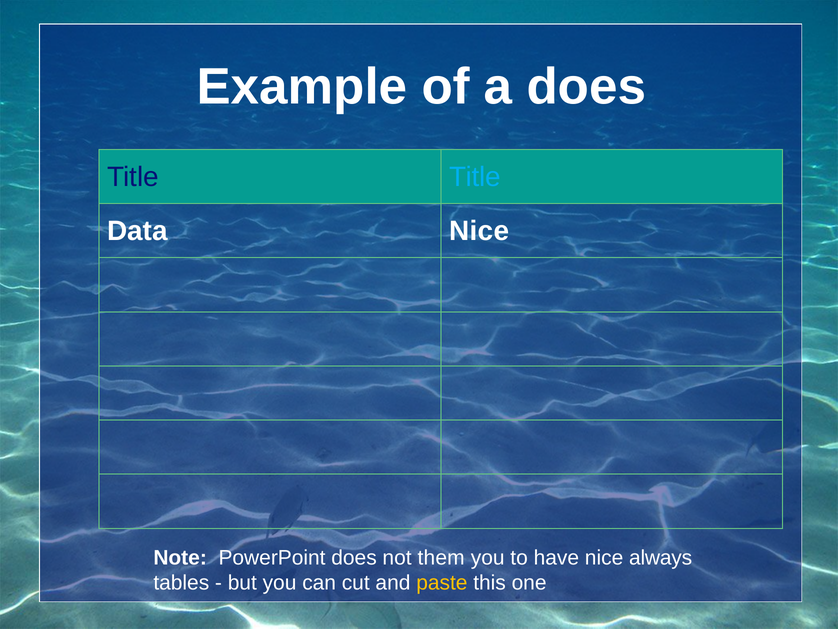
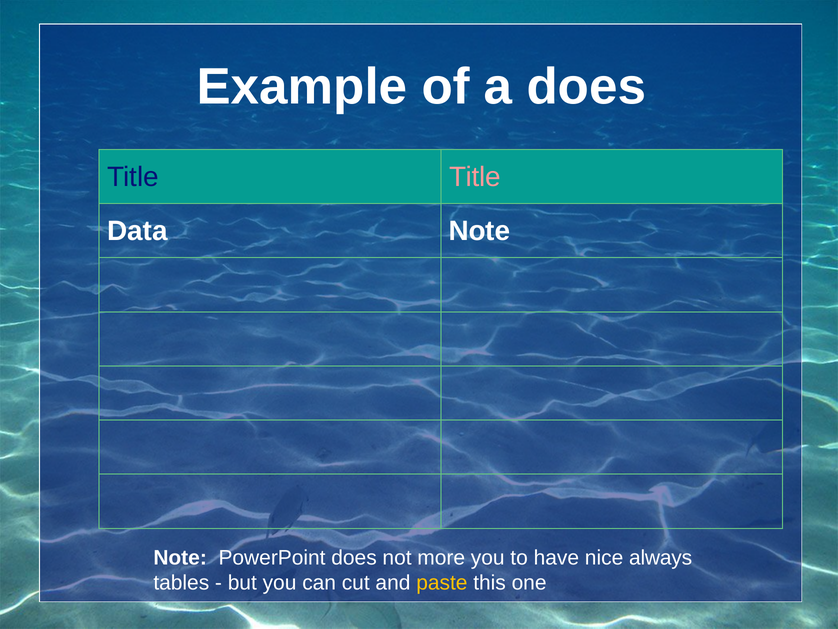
Title colour: light blue -> pink (475, 177)
Data Nice: Nice -> Note (479, 231)
them: them -> more (441, 557)
